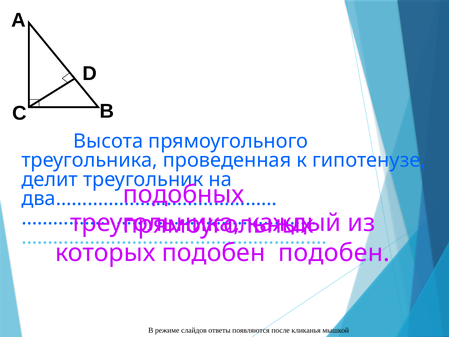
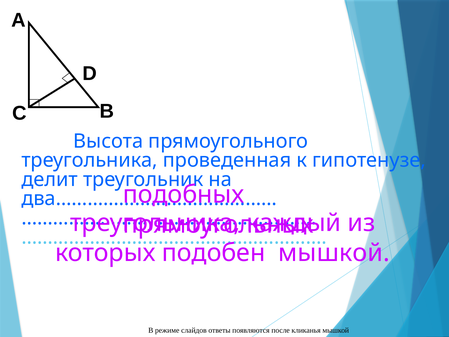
подобен подобен: подобен -> мышкой (334, 253)
